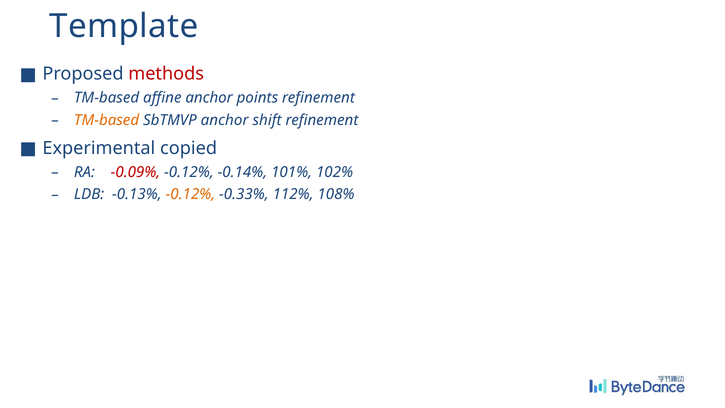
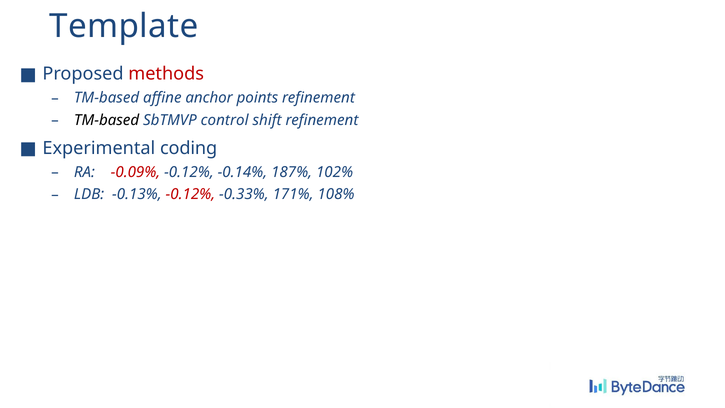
TM-based colour: orange -> black (107, 120)
SbTMVP anchor: anchor -> control (225, 120)
copied: copied -> coding (189, 148)
101%: 101% -> 187% (292, 172)
-0.12% colour: orange -> red (190, 194)
112%: 112% -> 171% (293, 194)
